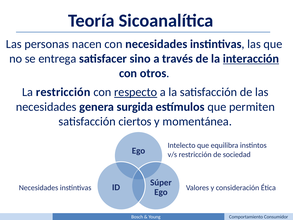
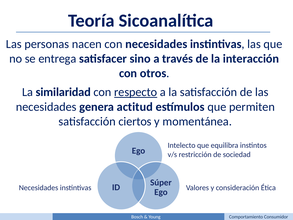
interacción underline: present -> none (251, 59)
La restricción: restricción -> similaridad (63, 92)
surgida: surgida -> actitud (135, 107)
